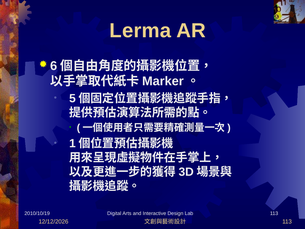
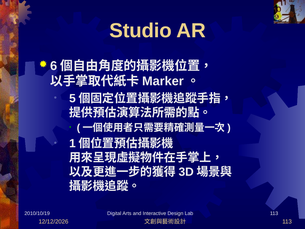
Lerma: Lerma -> Studio (141, 31)
